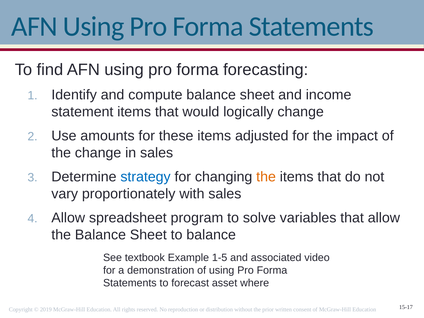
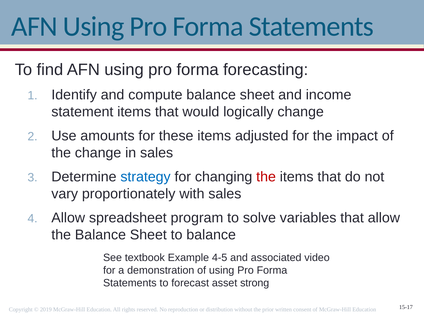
the colour: orange -> red (266, 177)
1-5: 1-5 -> 4-5 (220, 258)
where: where -> strong (255, 283)
